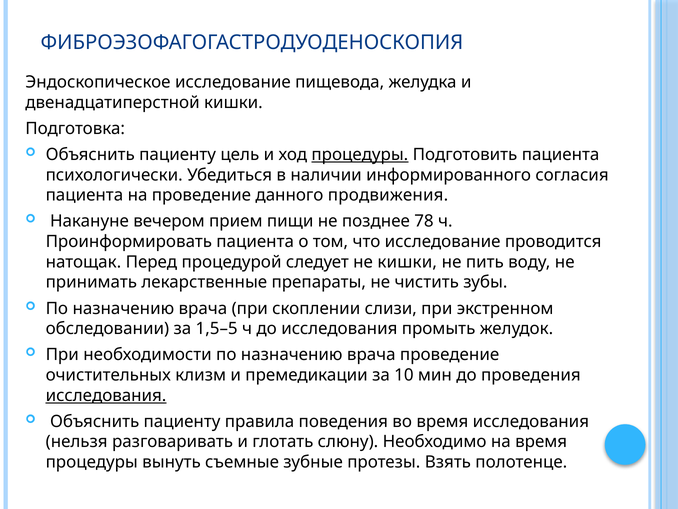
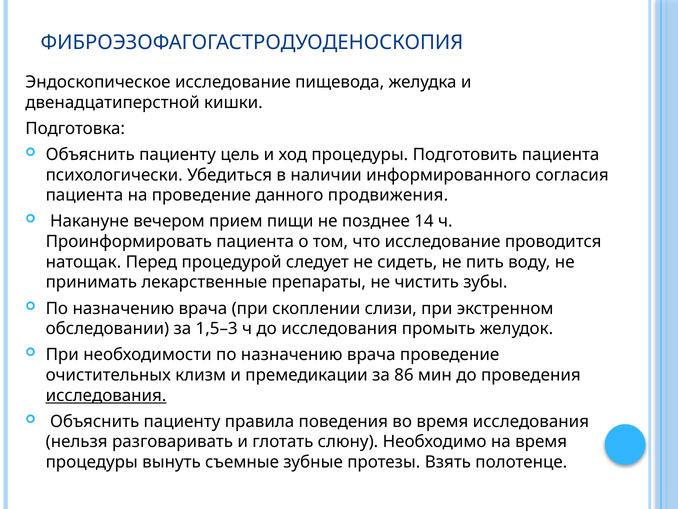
процедуры underline: present -> none (360, 154)
78: 78 -> 14 (424, 221)
не кишки: кишки -> сидеть (407, 262)
1,5–5: 1,5–5 -> 1,5–3 (217, 328)
10: 10 -> 86 (404, 375)
